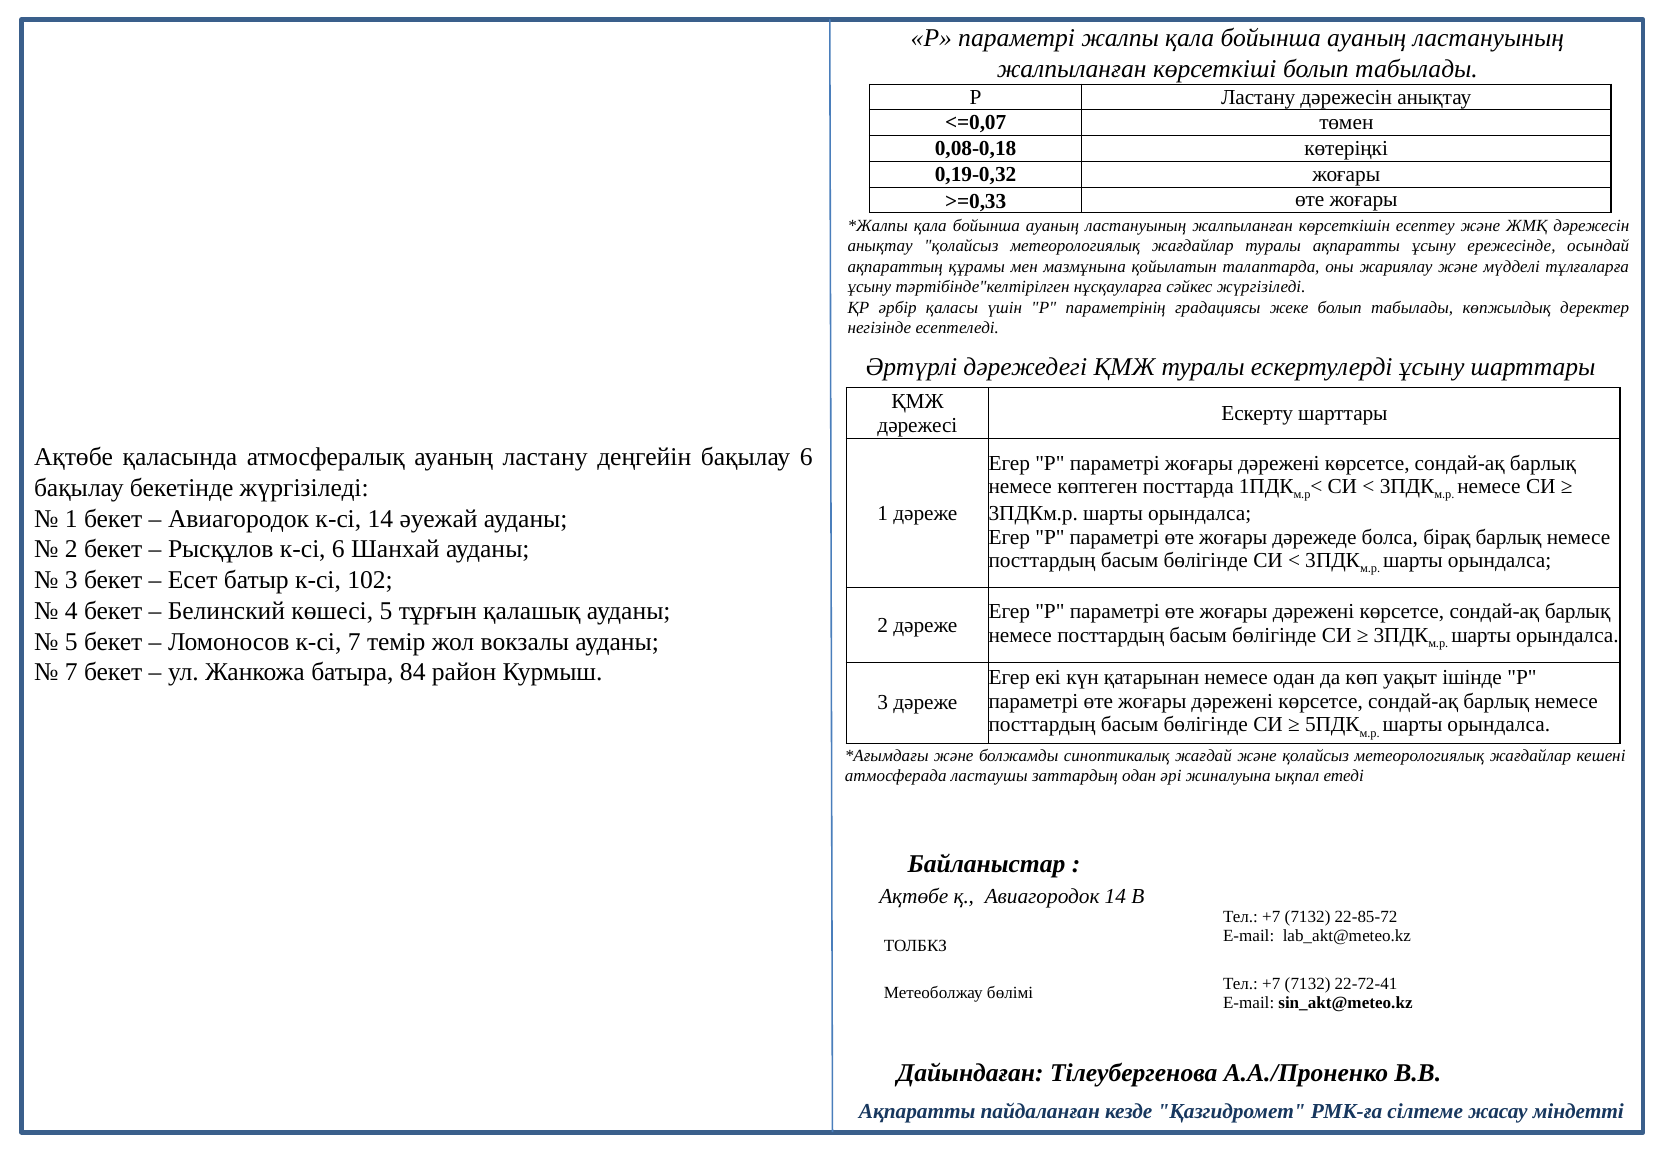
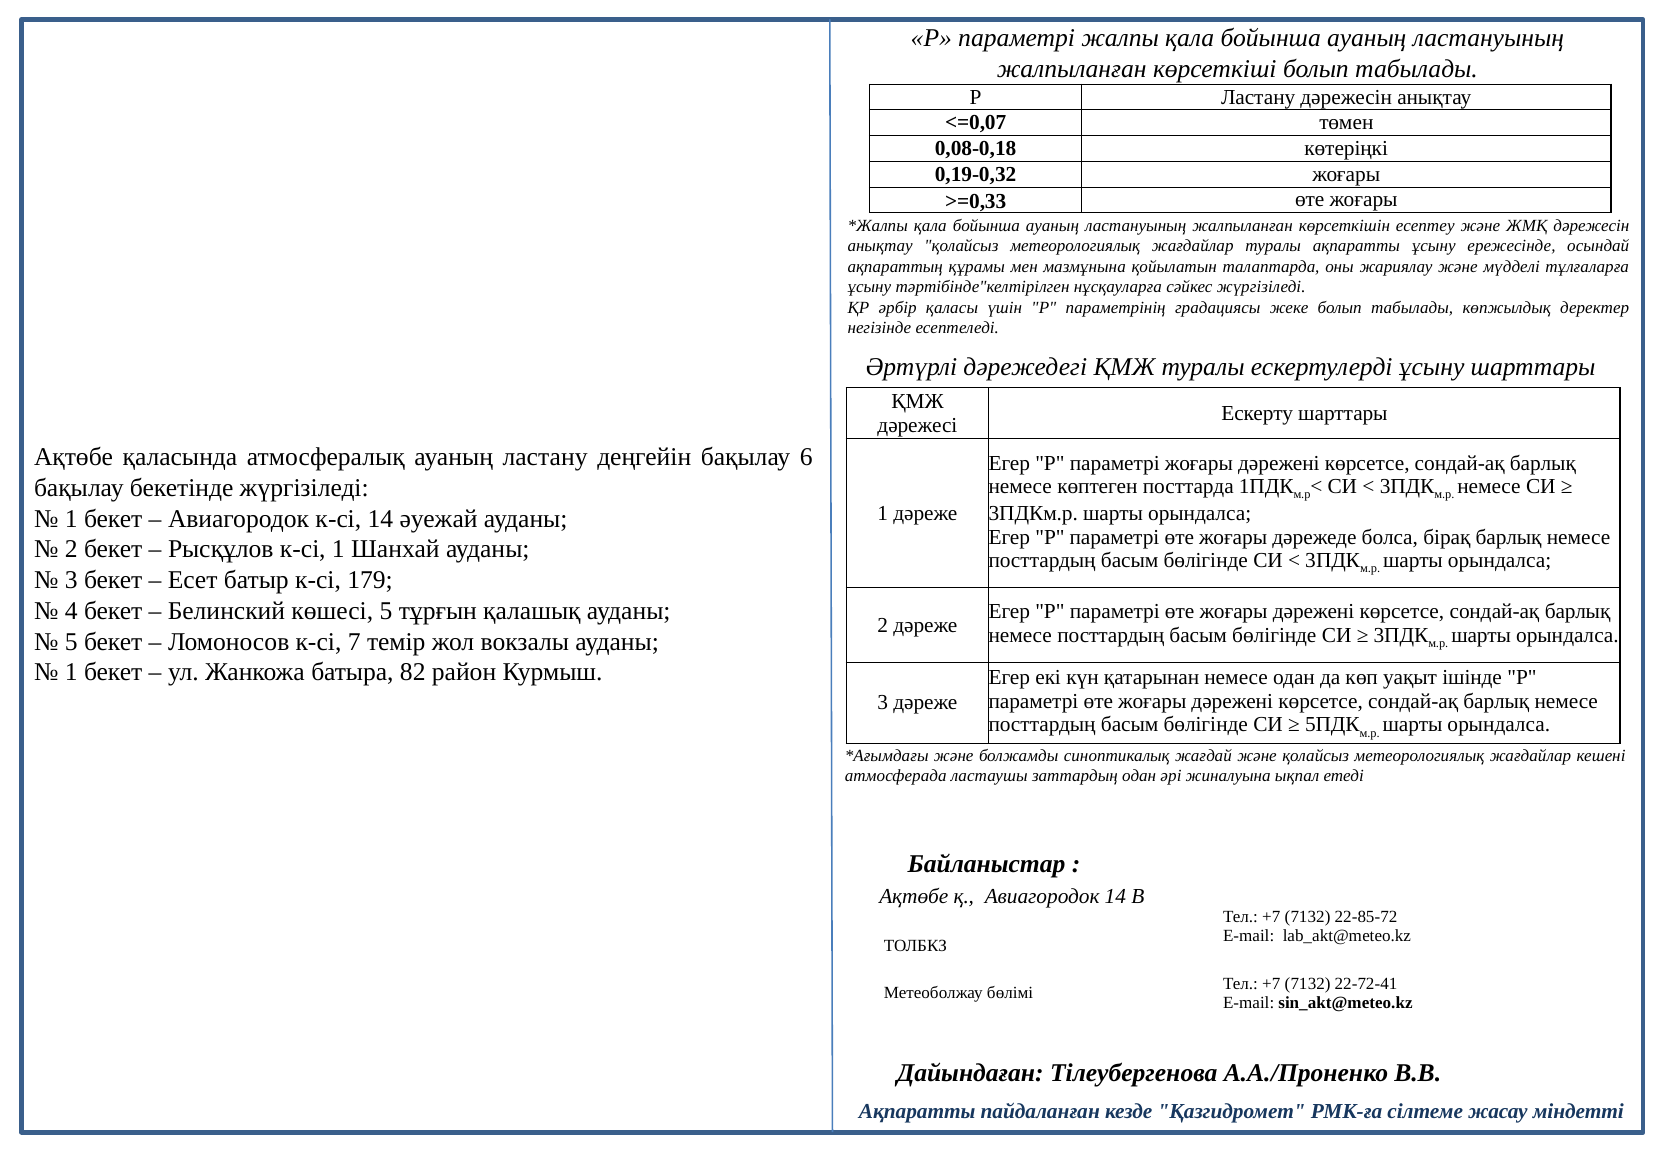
к-сі 6: 6 -> 1 (338, 550)
102: 102 -> 179 (370, 580)
7: 7 -> 1 (71, 673)
84: 84 -> 82 (413, 673)
